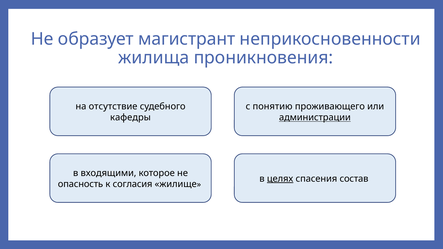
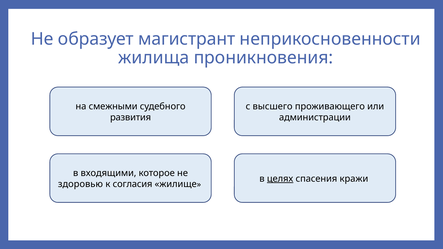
отсутствие: отсутствие -> смежными (113, 107)
понятию: понятию -> высшего (273, 107)
кафедры: кафедры -> развития (131, 118)
администрации underline: present -> none (315, 118)
состав: состав -> кражи (354, 179)
опасность: опасность -> здоровью (80, 184)
